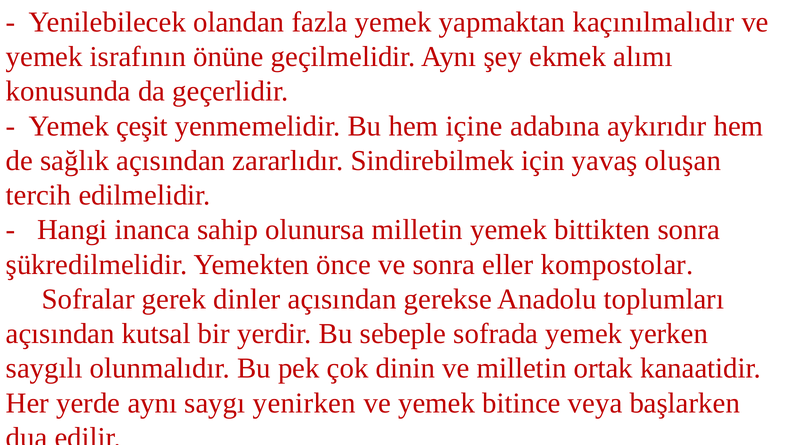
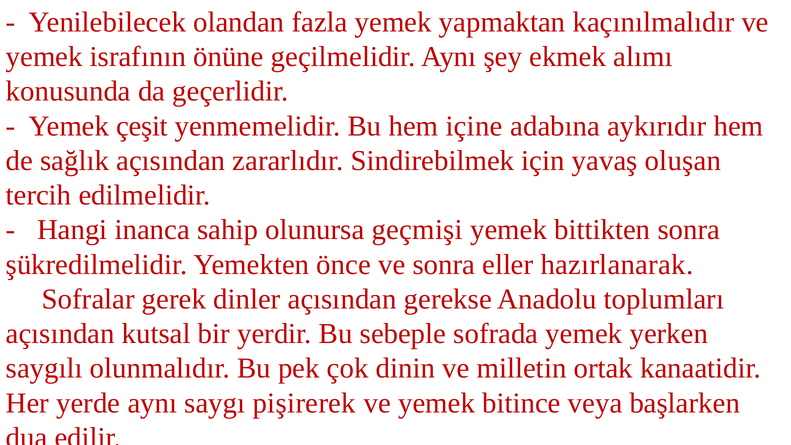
olunursa milletin: milletin -> geçmişi (417, 230)
kompostolar: kompostolar -> hazırlanarak (617, 265)
yenirken: yenirken -> pişirerek (304, 403)
